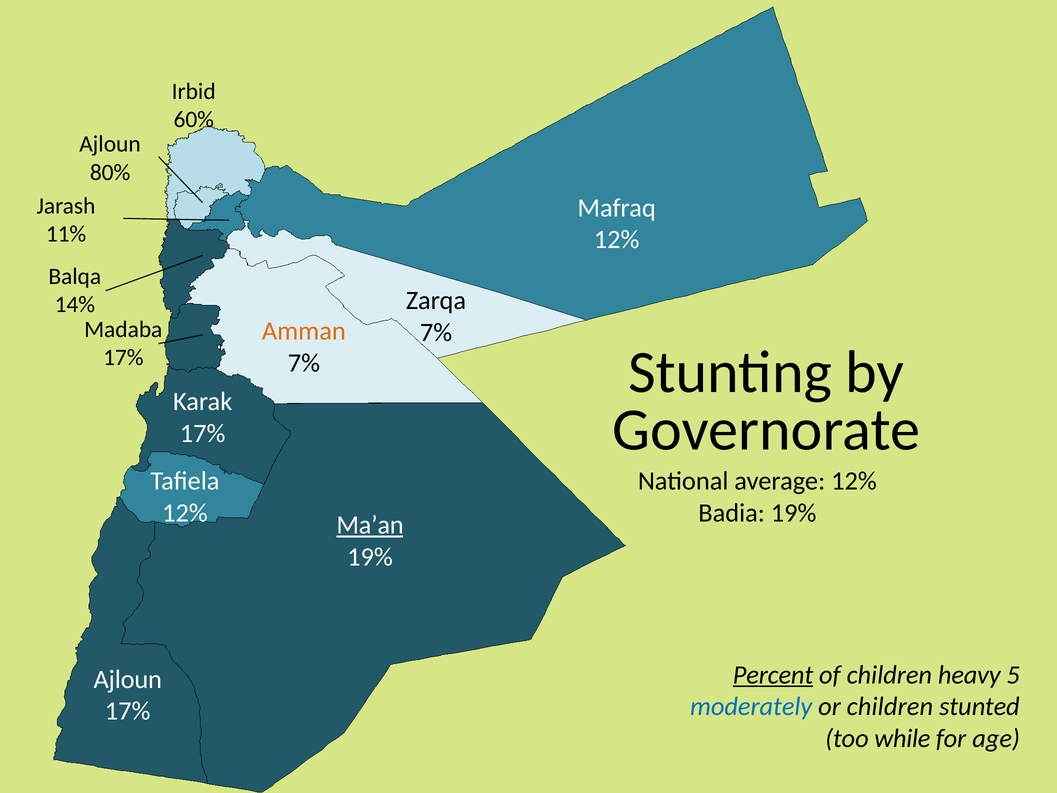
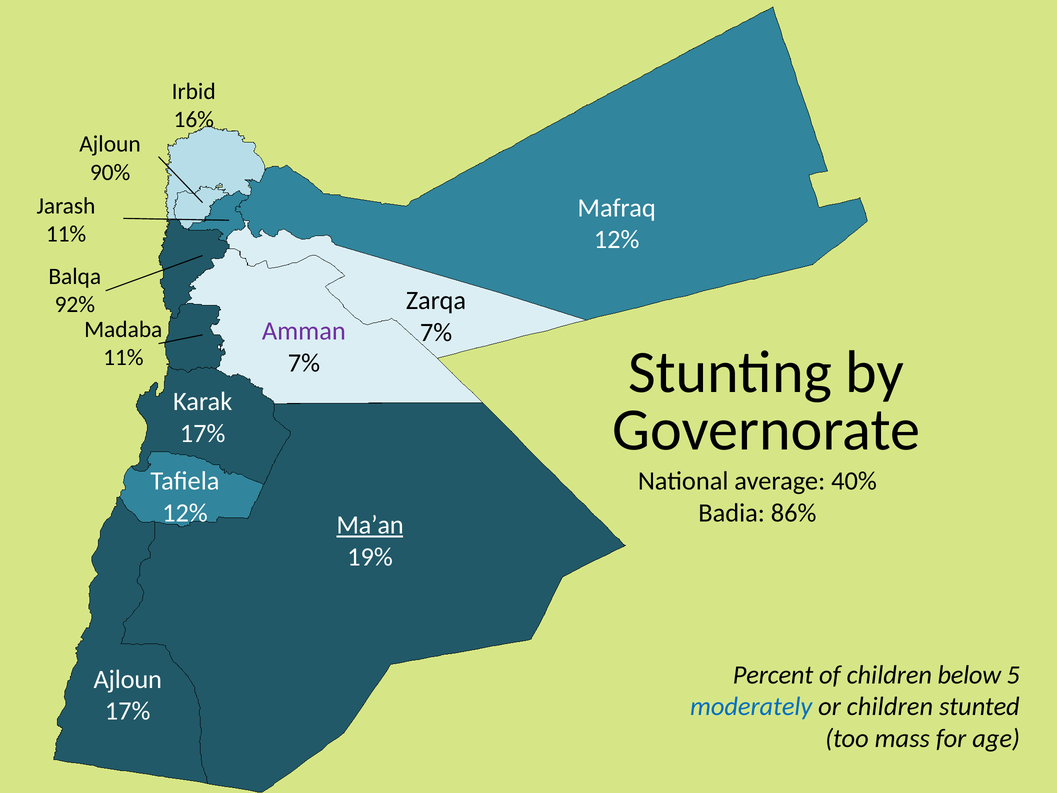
60%: 60% -> 16% (194, 120)
80%: 80% -> 90% (110, 172)
14%: 14% -> 92% (75, 304)
Amman colour: orange -> purple (304, 331)
17%: 17% -> 11% (123, 357)
average 12%: 12% -> 40% (854, 481)
Badia 19%: 19% -> 86% (794, 513)
Percent underline: present -> none (773, 675)
heavy: heavy -> below (969, 675)
while: while -> mass (902, 738)
